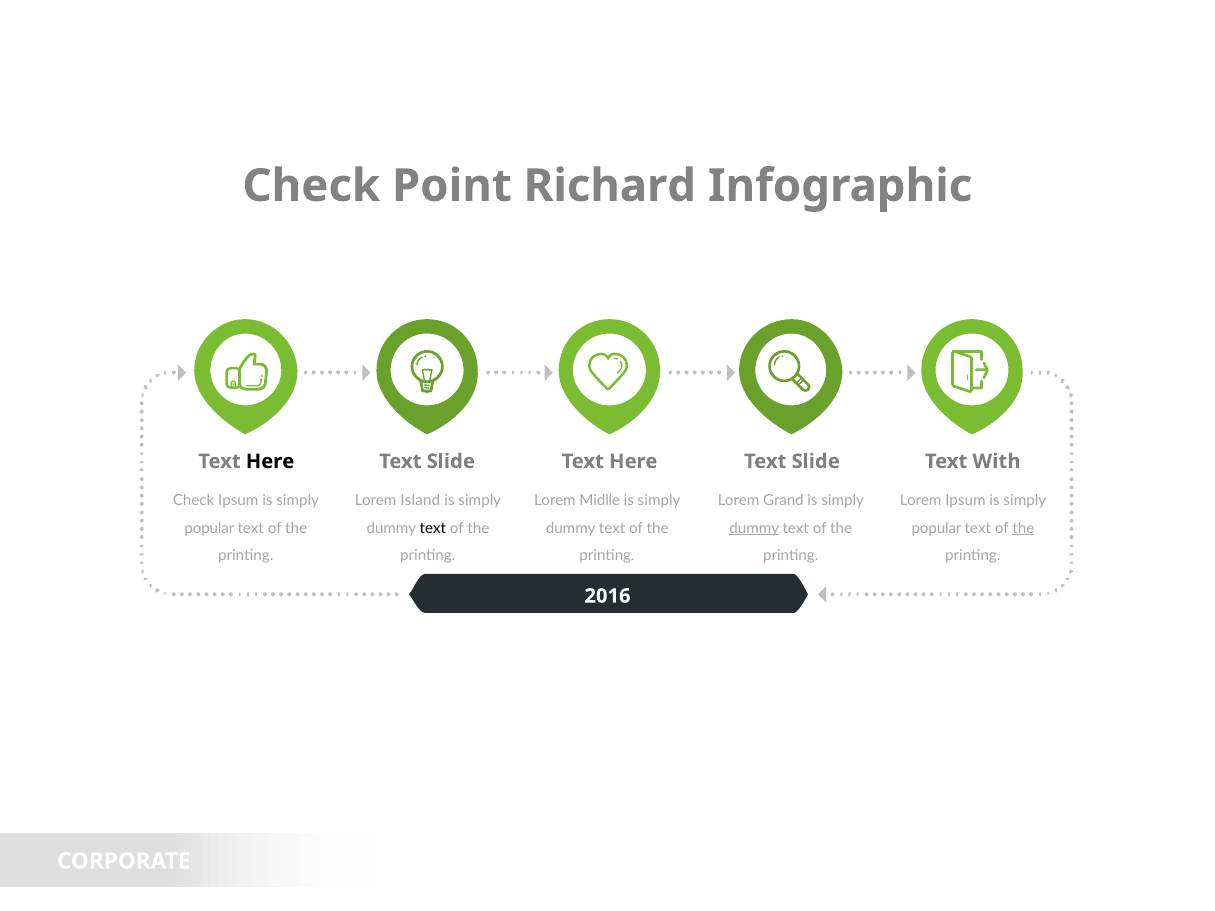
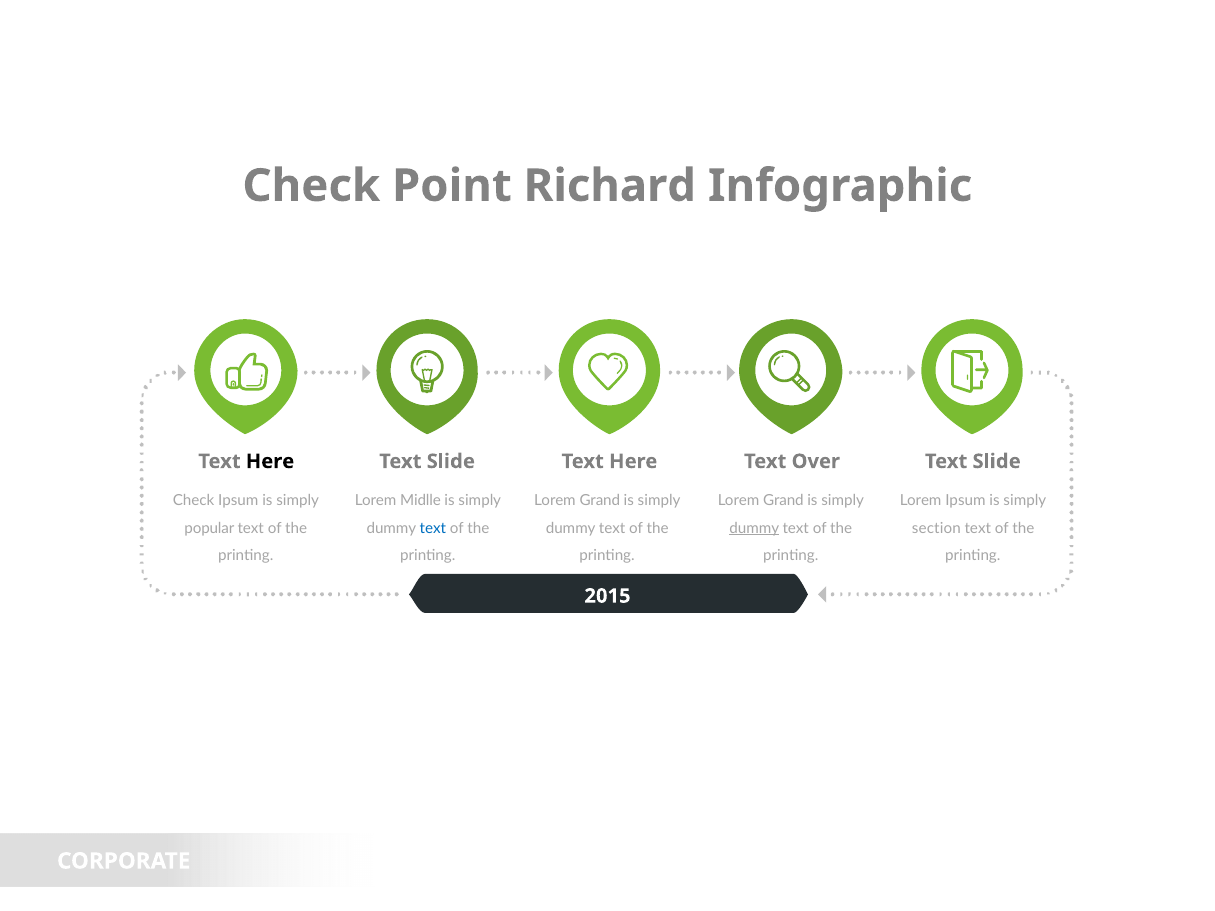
Slide: Slide -> Over (816, 462)
Here Text With: With -> Slide (997, 462)
Island: Island -> Midlle (421, 501)
Midlle: Midlle -> Grand (600, 501)
text colour: black -> blue (433, 528)
popular: popular -> section (936, 528)
the underline: present -> none (1023, 528)
2016: 2016 -> 2015 (607, 596)
